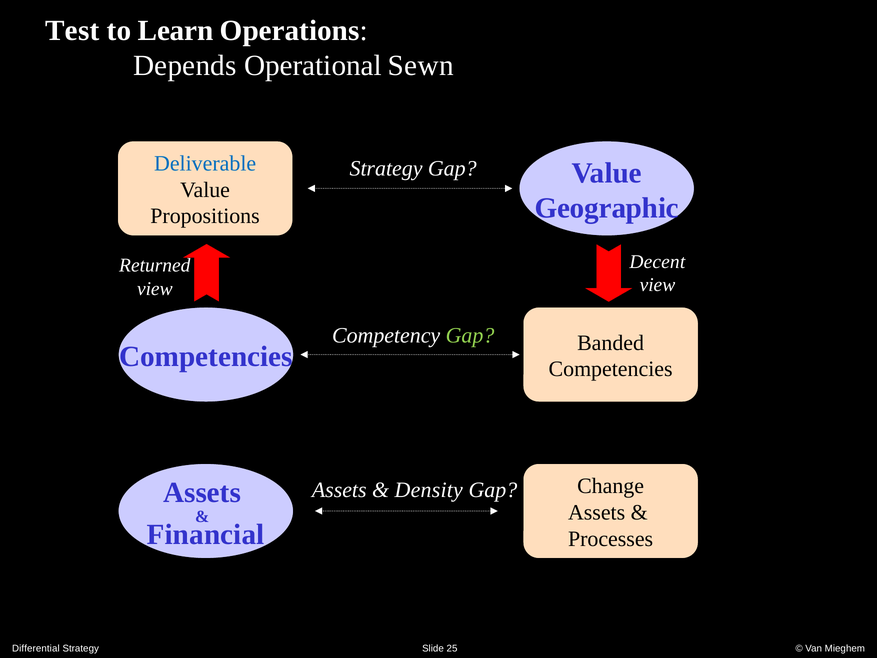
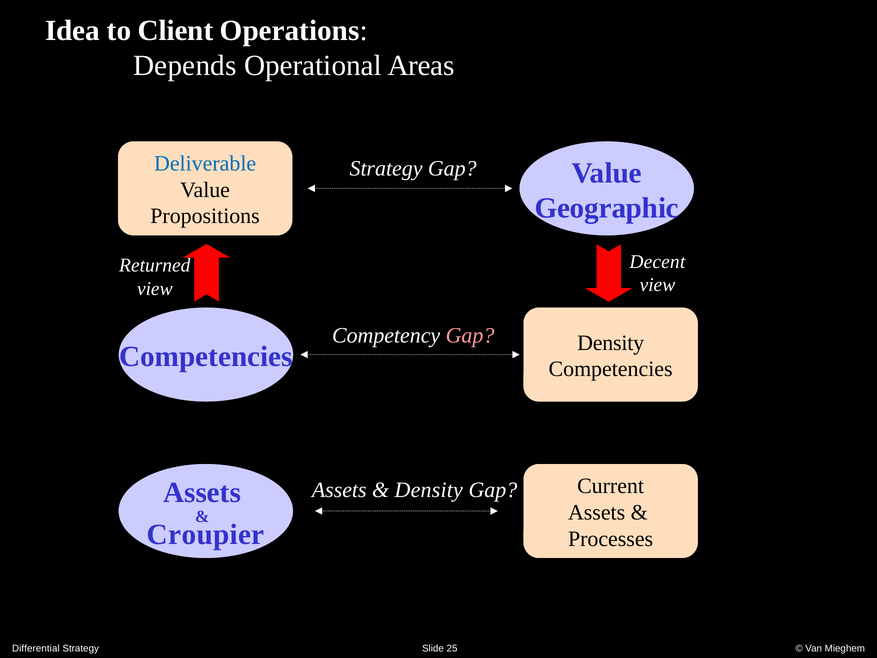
Test: Test -> Idea (73, 31)
Learn: Learn -> Client (176, 31)
Sewn: Sewn -> Areas (421, 66)
Gap colour: light green -> pink (470, 336)
Banded: Banded -> Density (611, 343)
Change: Change -> Current (611, 486)
Financial: Financial -> Croupier (206, 534)
